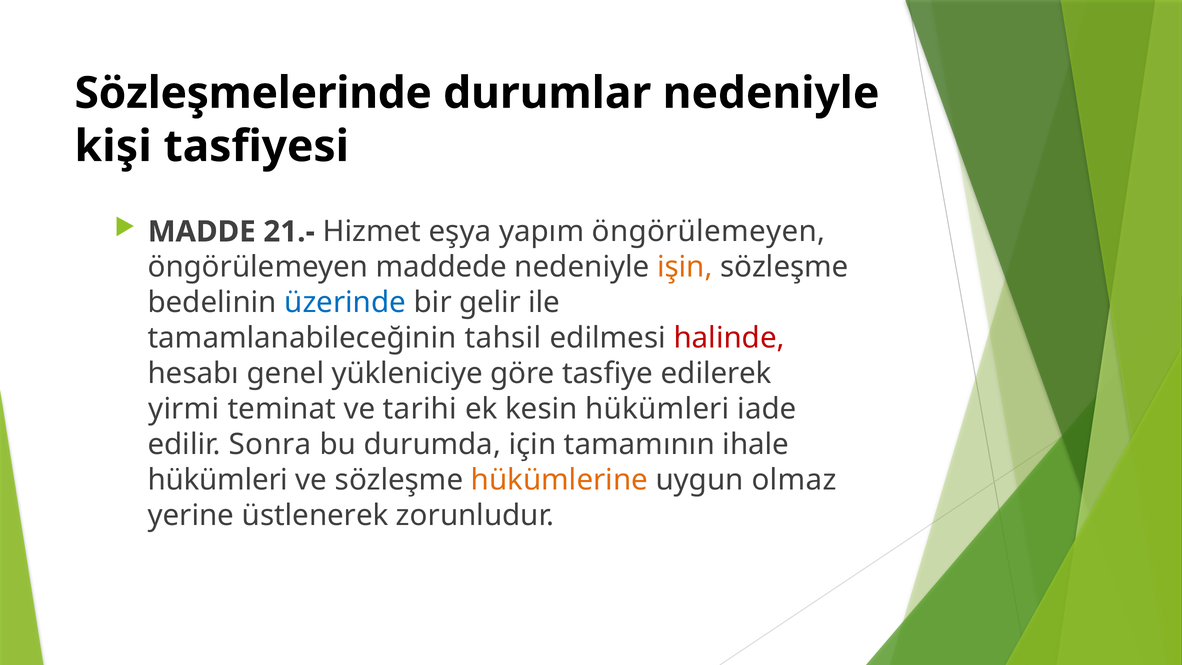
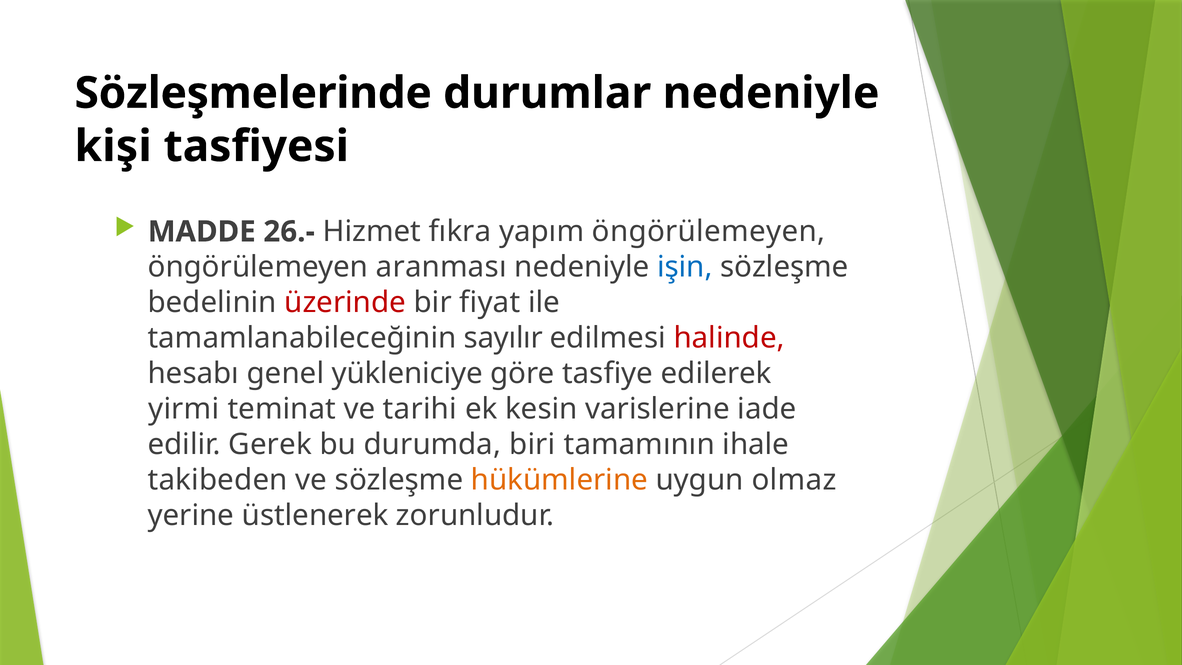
21.-: 21.- -> 26.- (289, 232)
eşya: eşya -> fıkra (460, 232)
maddede: maddede -> aranması (441, 267)
işin colour: orange -> blue (685, 267)
üzerinde colour: blue -> red (345, 303)
gelir: gelir -> fiyat (490, 303)
tahsil: tahsil -> sayılır (503, 338)
kesin hükümleri: hükümleri -> varislerine (658, 409)
Sonra: Sonra -> Gerek (270, 444)
için: için -> biri (532, 444)
hükümleri: hükümleri -> takibeden (218, 480)
